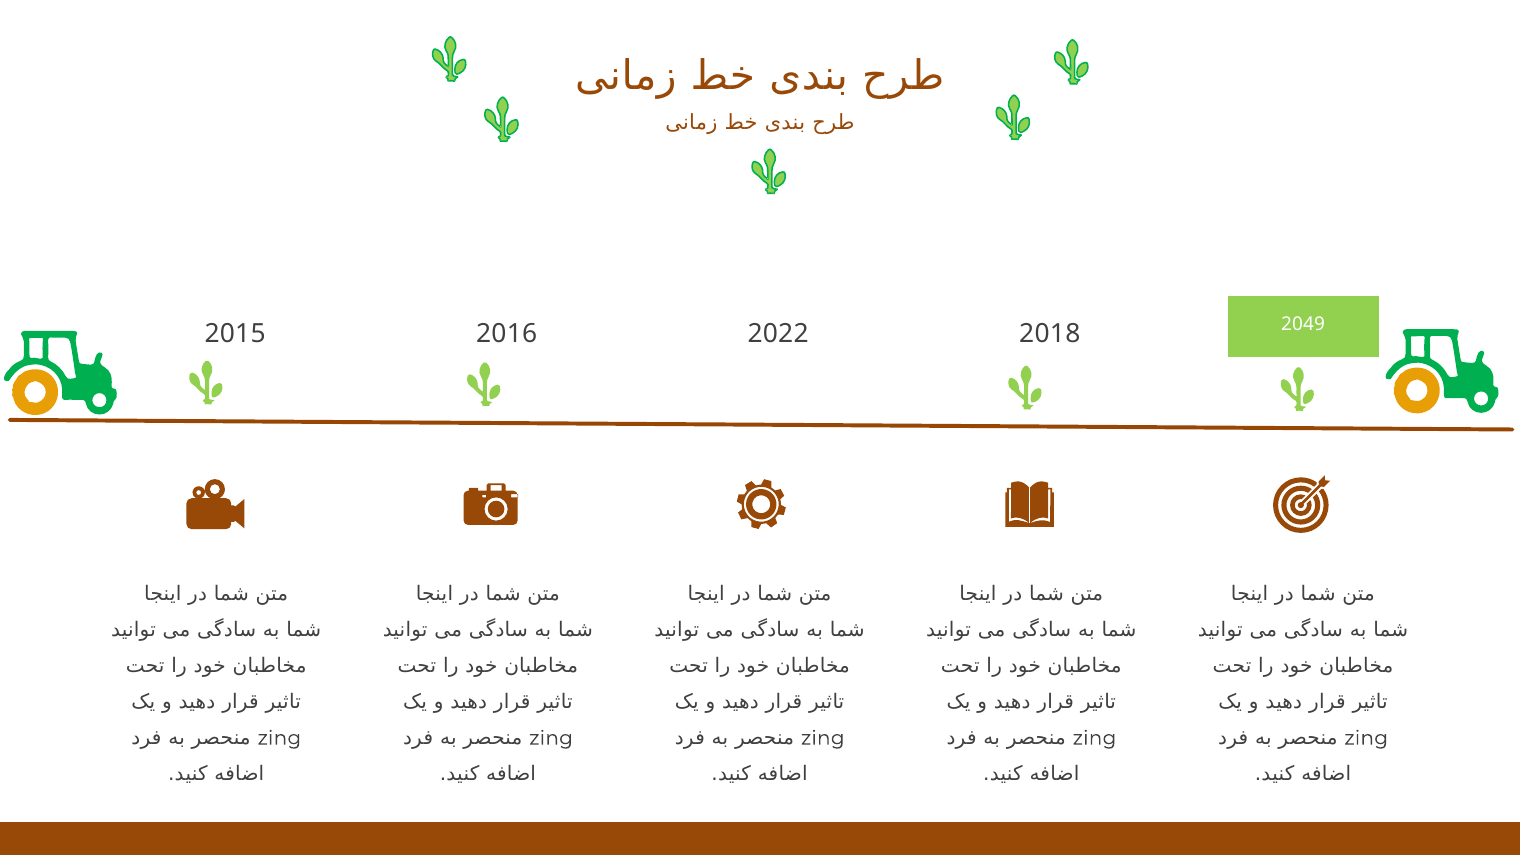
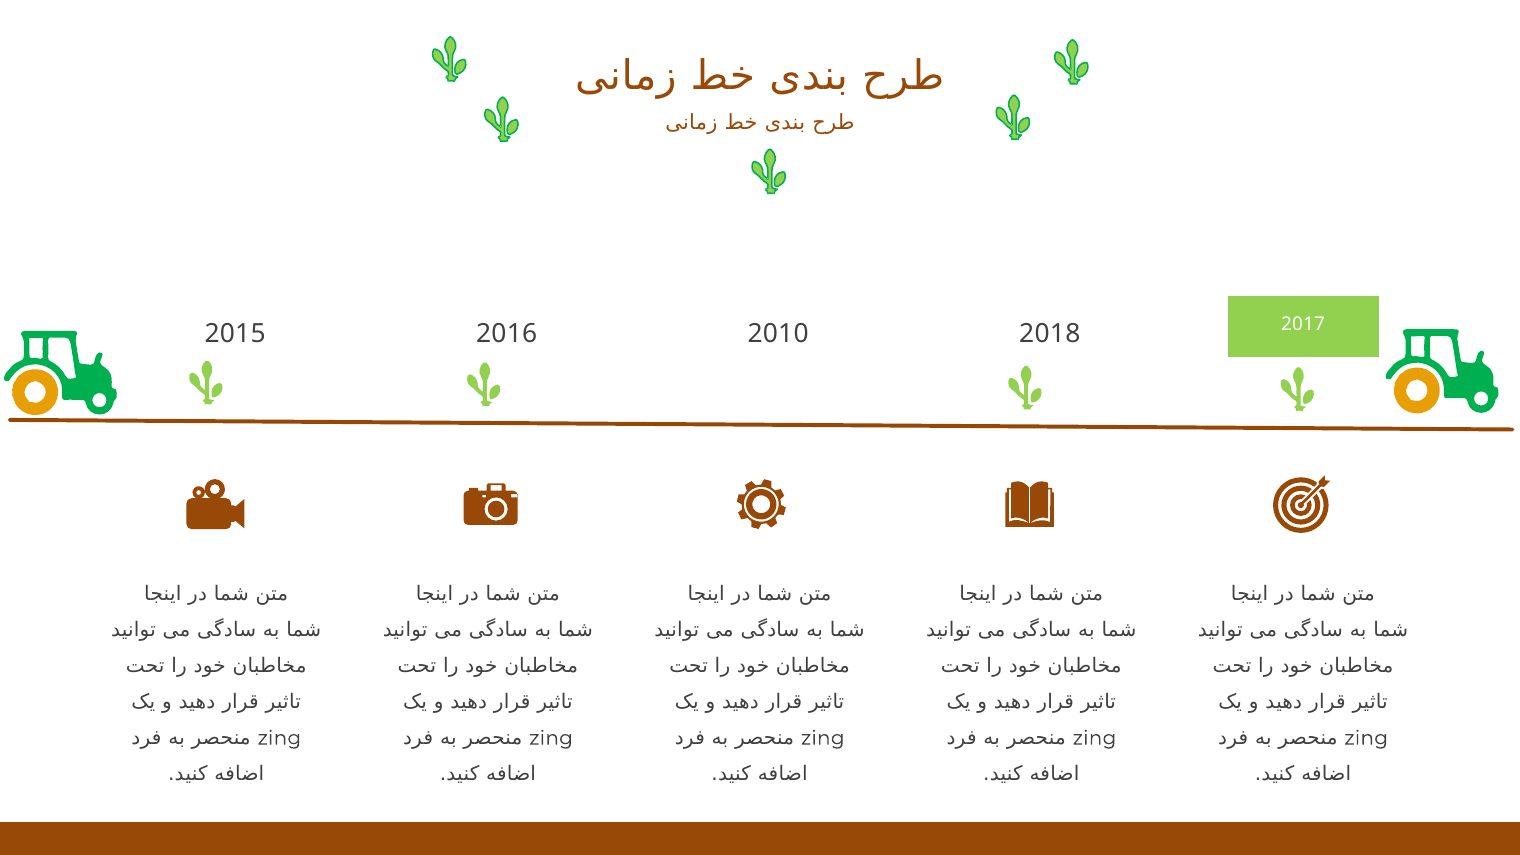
2022: 2022 -> 2010 (778, 334)
2049: 2049 -> 2017 (1303, 324)
